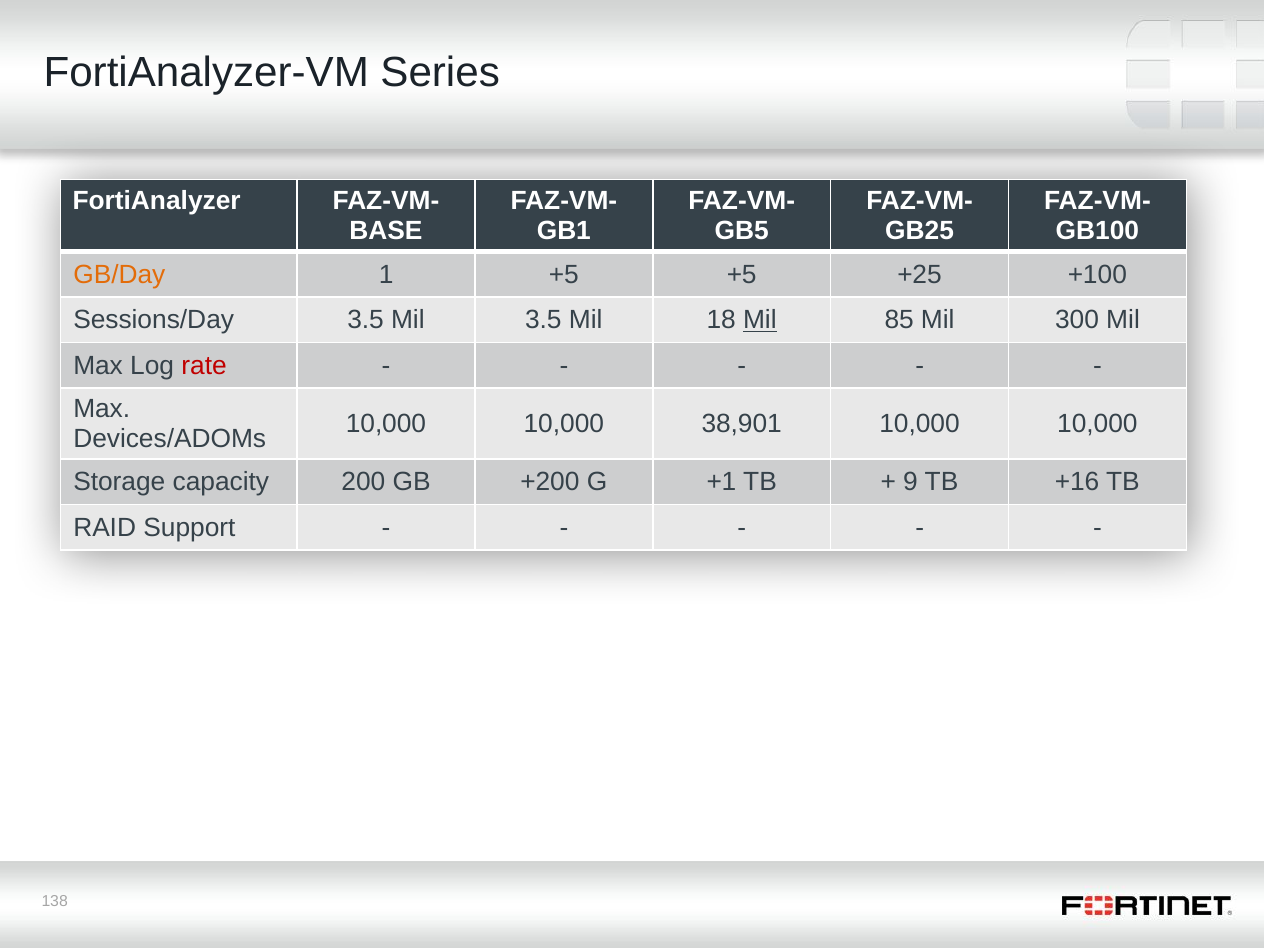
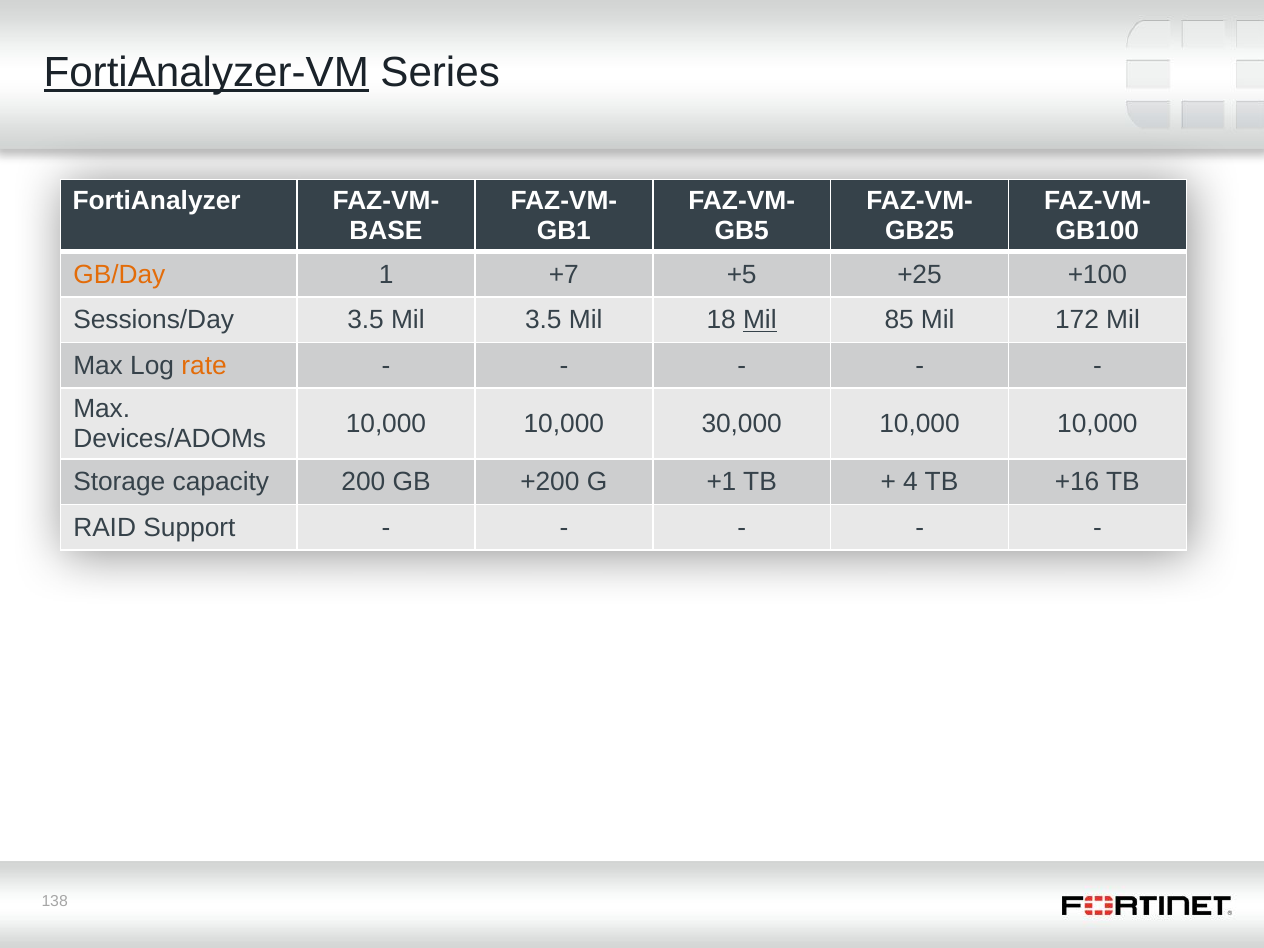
FortiAnalyzer-VM underline: none -> present (206, 72)
1 +5: +5 -> +7 (564, 275)
300: 300 -> 172 (1077, 320)
rate colour: red -> orange (204, 366)
38,901: 38,901 -> 30,000 (742, 424)
9: 9 -> 4 (911, 482)
